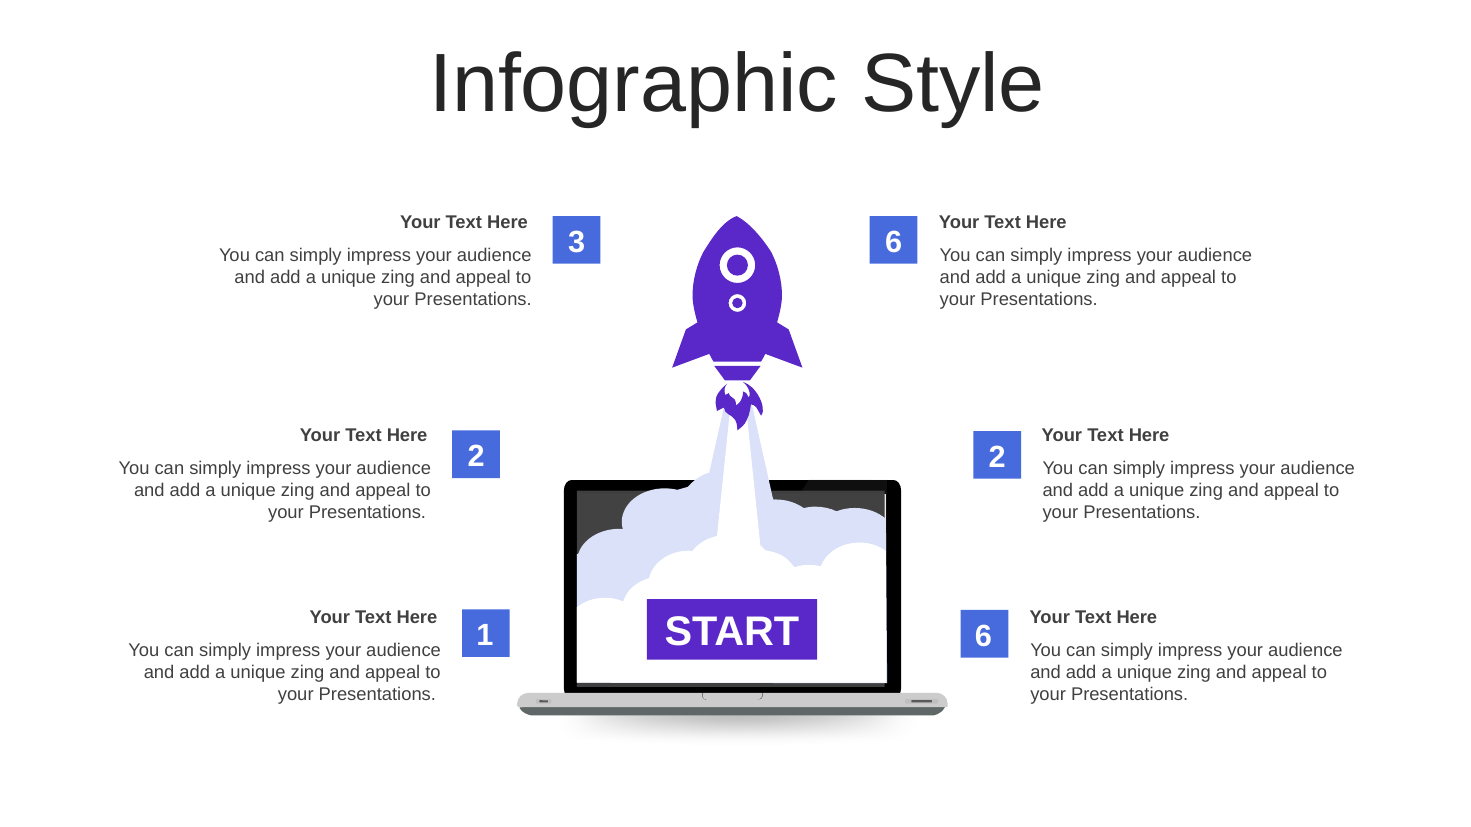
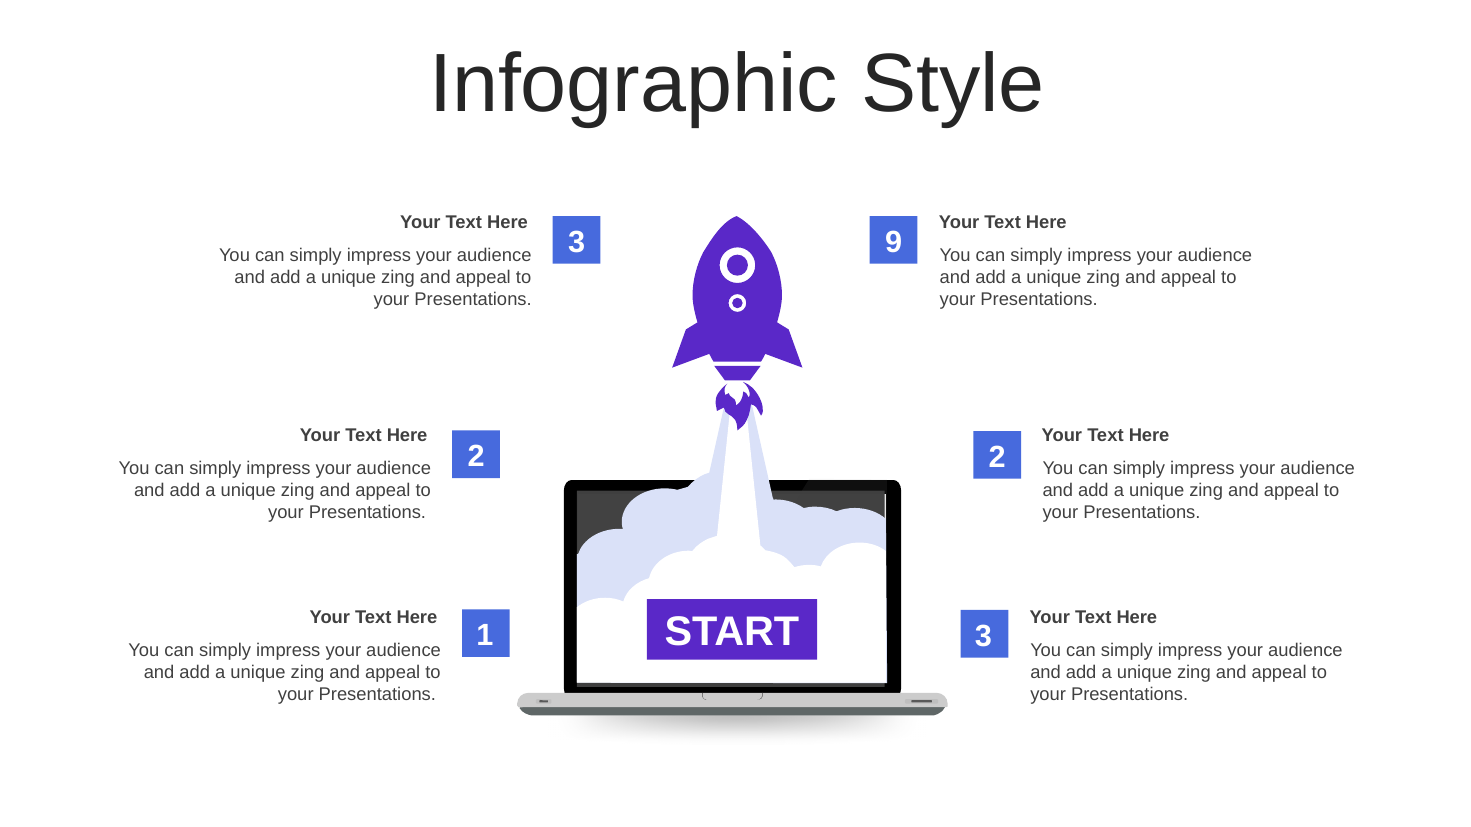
3 6: 6 -> 9 (894, 242)
1 6: 6 -> 3 (983, 637)
